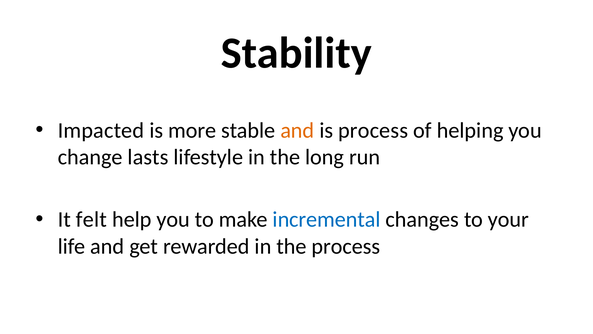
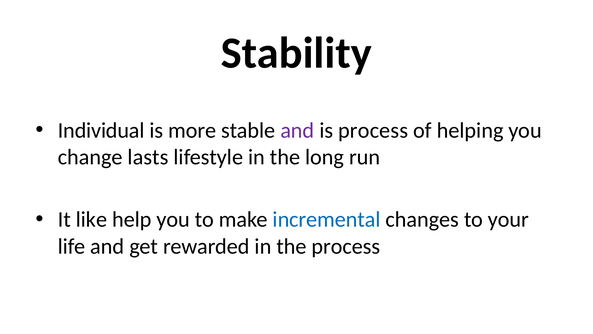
Impacted: Impacted -> Individual (101, 130)
and colour: orange -> purple (297, 130)
felt: felt -> like (91, 219)
